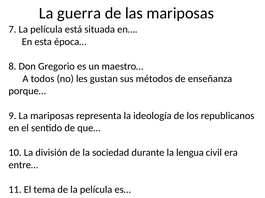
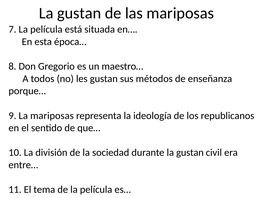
guerra: guerra -> gustan (79, 13)
durante la lengua: lengua -> gustan (190, 153)
